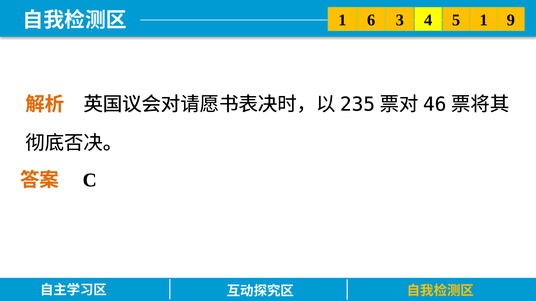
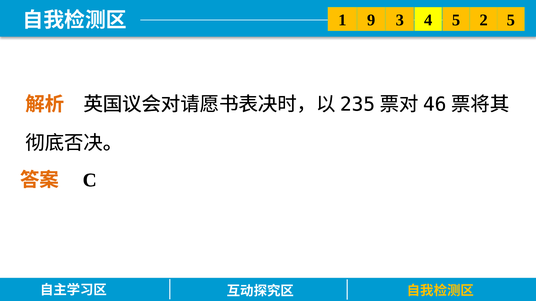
6: 6 -> 9 (371, 20)
5 1: 1 -> 2 (484, 20)
4 9: 9 -> 5 (511, 20)
